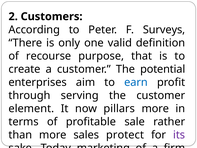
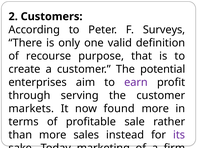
earn colour: blue -> purple (136, 82)
element: element -> markets (31, 108)
pillars: pillars -> found (119, 108)
protect: protect -> instead (125, 135)
